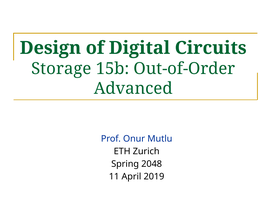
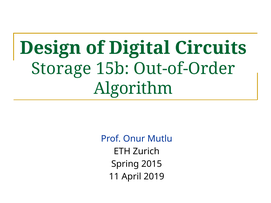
Advanced: Advanced -> Algorithm (133, 89)
2048: 2048 -> 2015 (152, 164)
